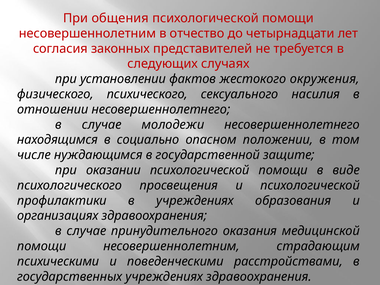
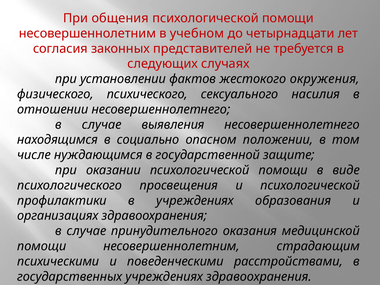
отчество: отчество -> учебном (197, 33)
молодежи: молодежи -> выявления (173, 125)
